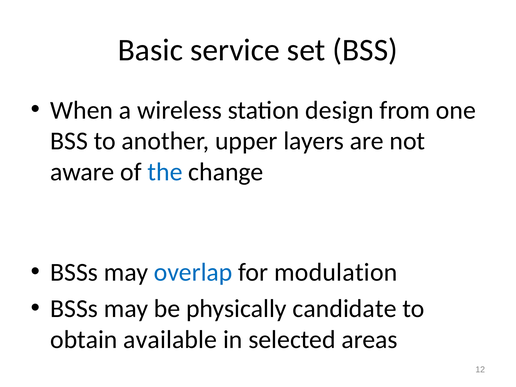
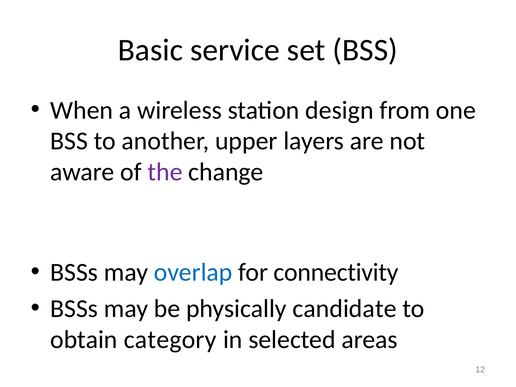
the colour: blue -> purple (165, 172)
modulation: modulation -> connectivity (336, 272)
available: available -> category (170, 340)
